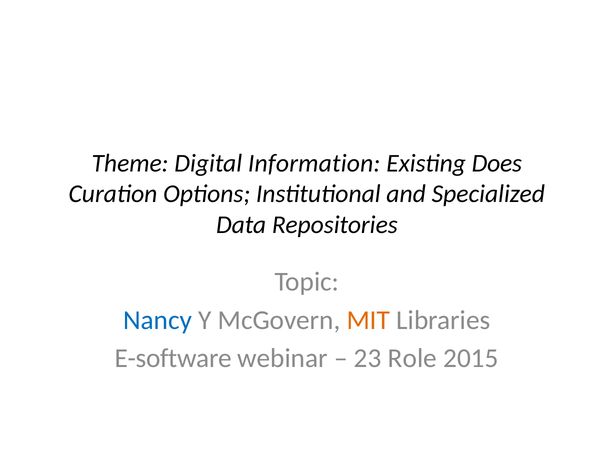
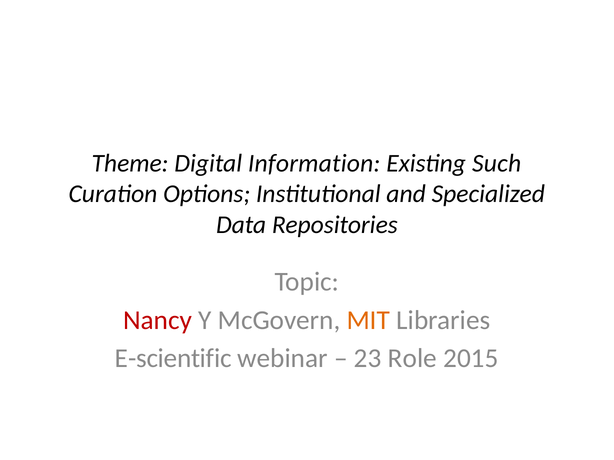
Does: Does -> Such (497, 163)
Nancy colour: blue -> red (158, 321)
E-software: E-software -> E-scientific (173, 359)
